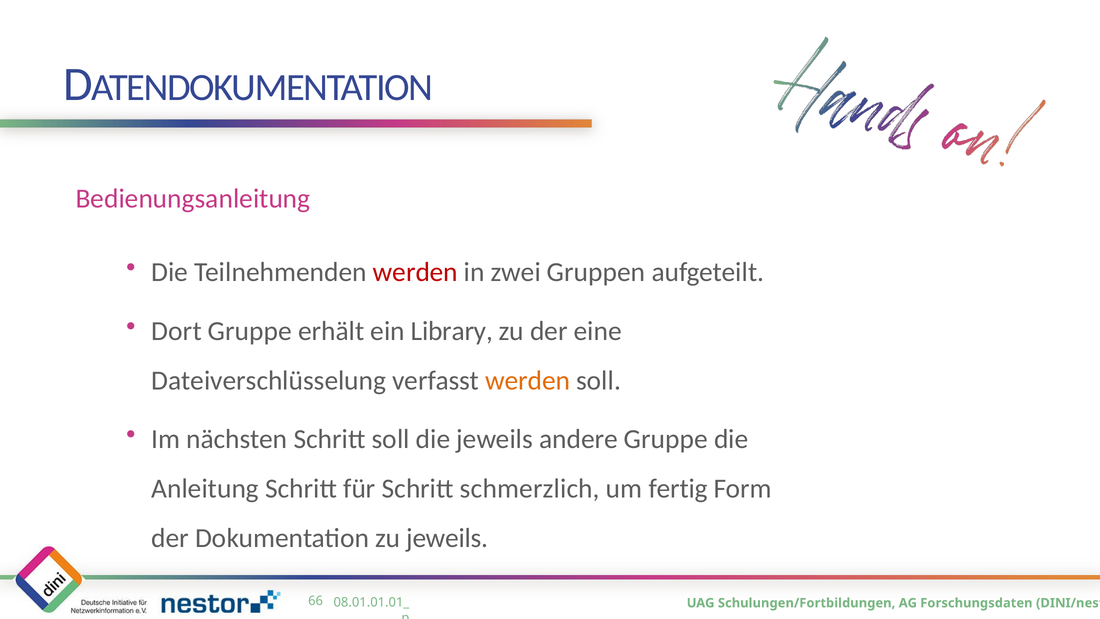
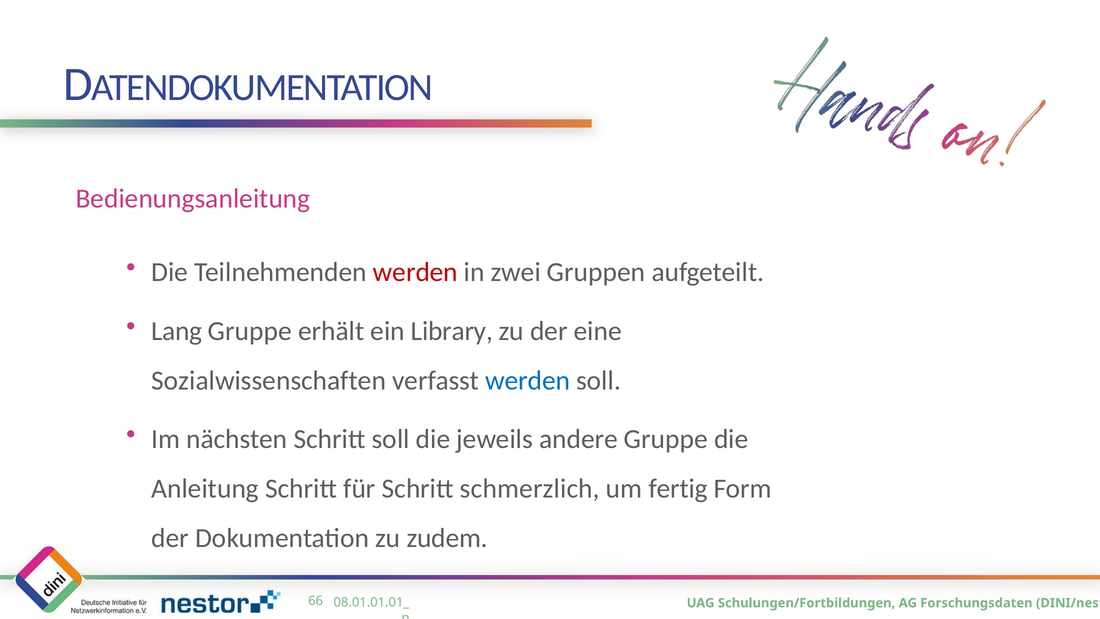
Dort: Dort -> Lang (177, 331)
Dateiverschlüsselung: Dateiverschlüsselung -> Sozialwissenschaften (269, 380)
werden colour: orange -> blue (528, 380)
zu jeweils: jeweils -> zudem (447, 538)
